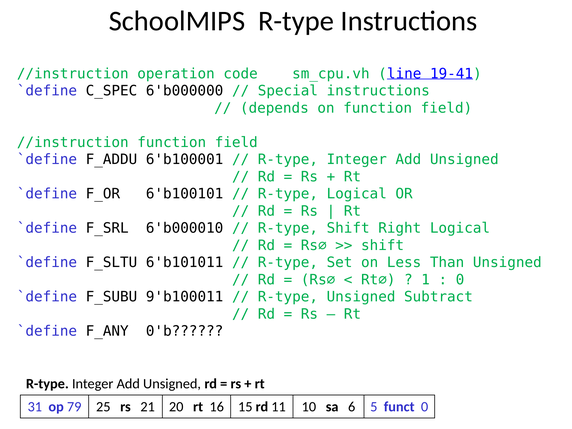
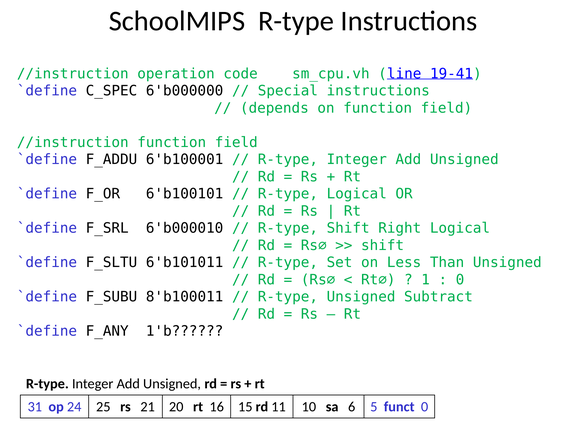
9'b100011: 9'b100011 -> 8'b100011 (185, 297)
0'b: 0'b -> 1'b (185, 331)
79: 79 -> 24 (74, 407)
